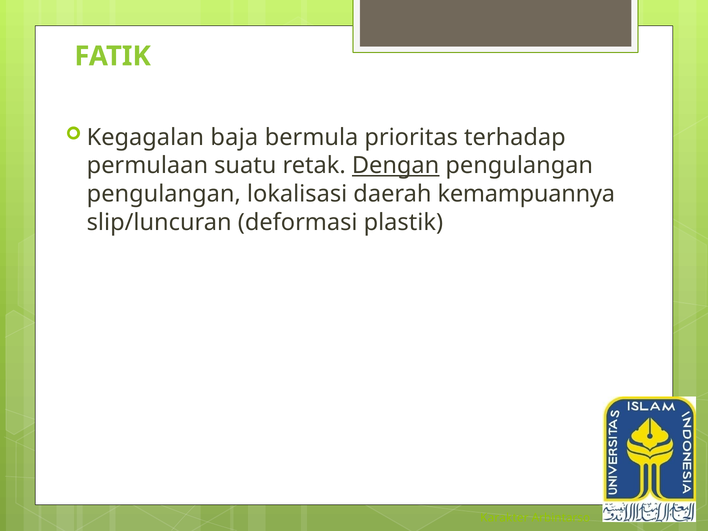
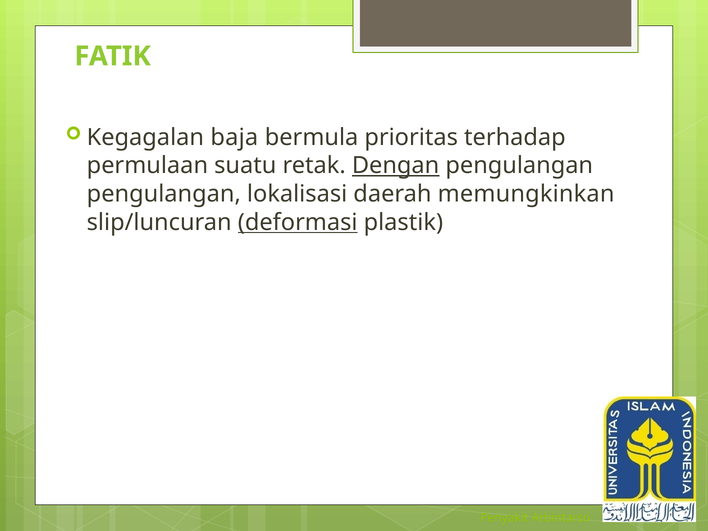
kemampuannya: kemampuannya -> memungkinkan (526, 194)
deformasi underline: none -> present (298, 222)
Karakter: Karakter -> Penyakit (504, 518)
